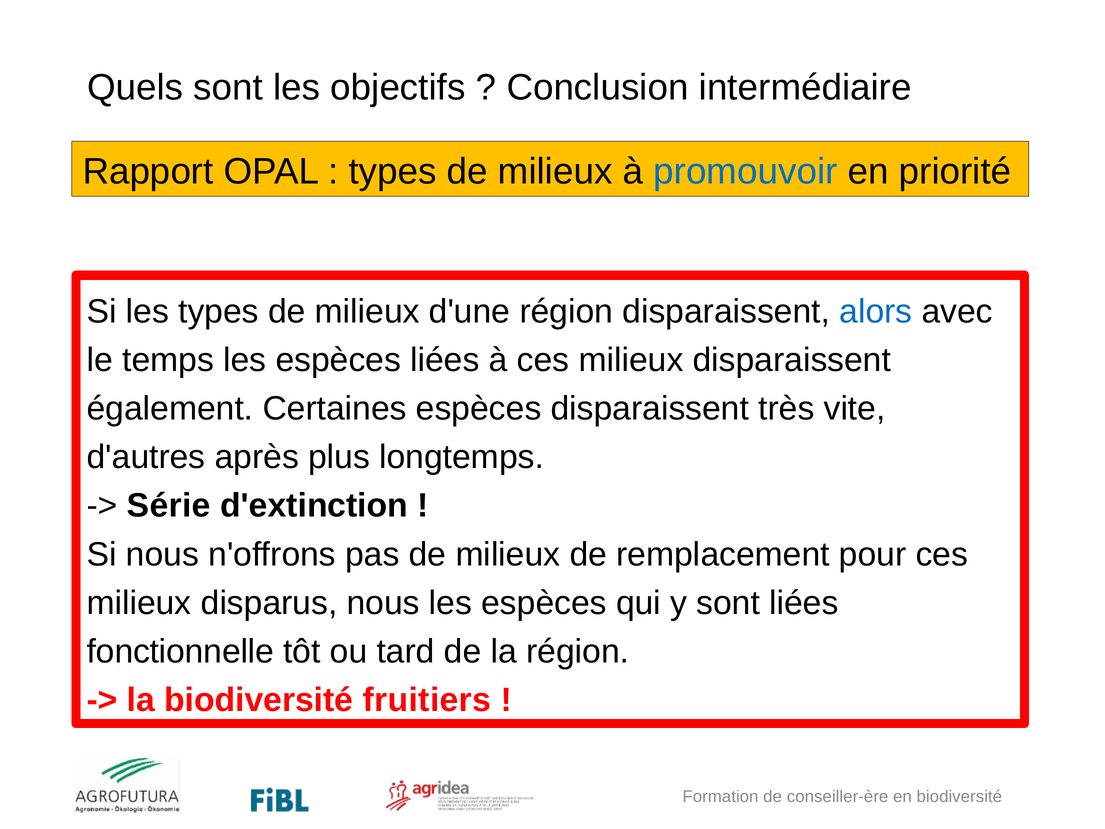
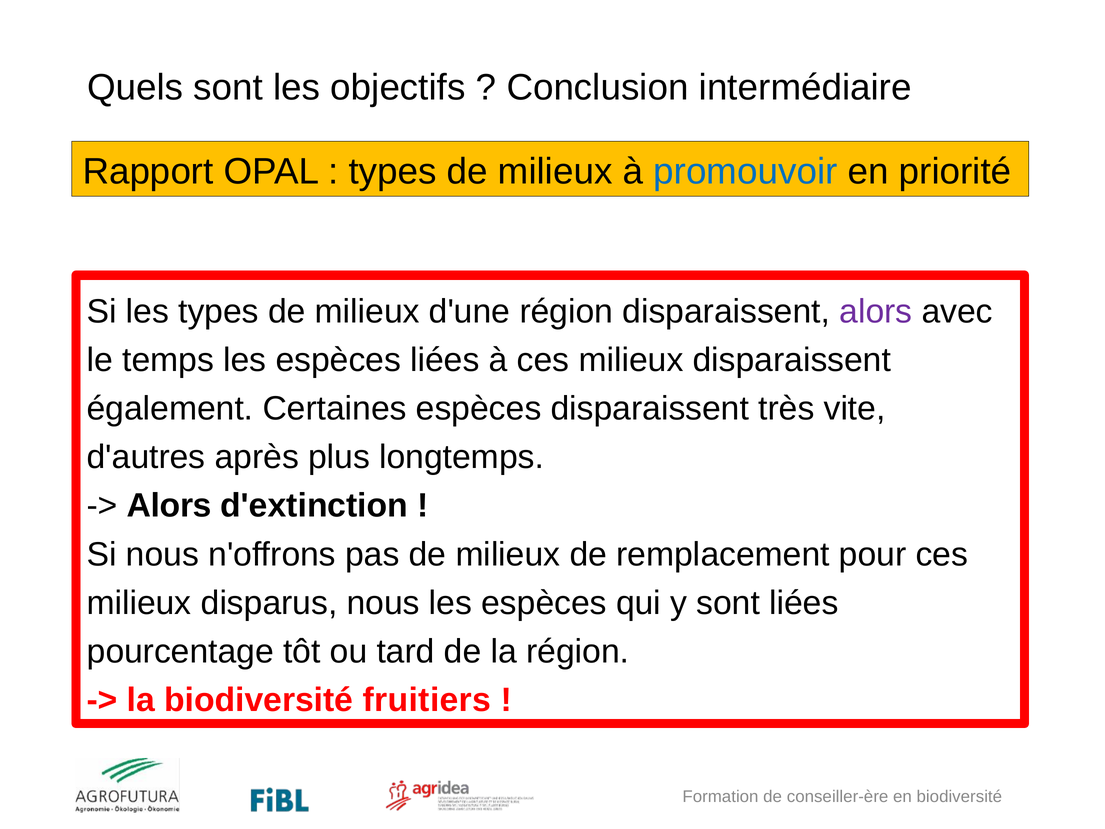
alors colour: blue -> purple (876, 311)
Série: Série -> Alors (169, 506)
fonctionnelle: fonctionnelle -> pourcentage (180, 651)
